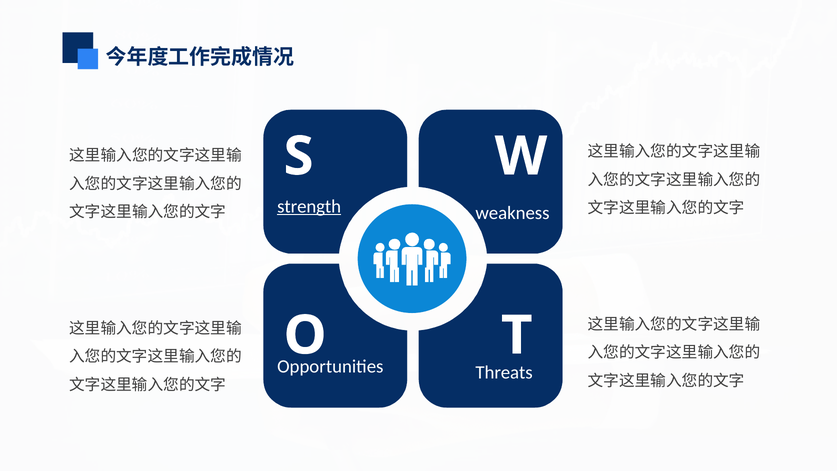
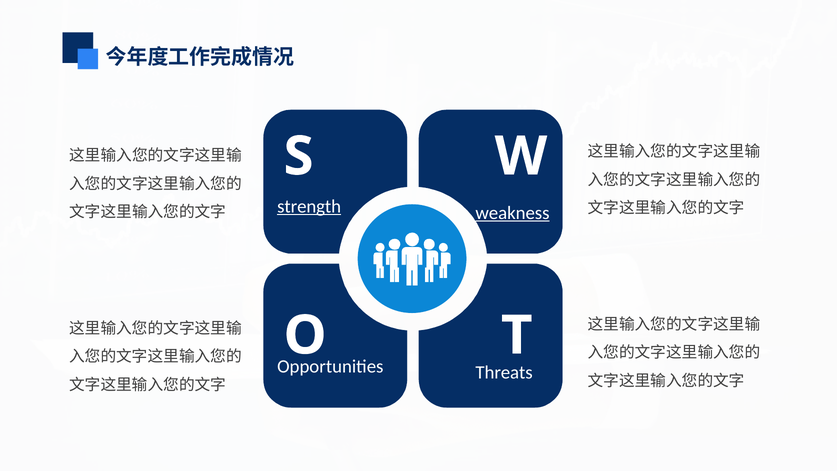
weakness underline: none -> present (513, 213)
